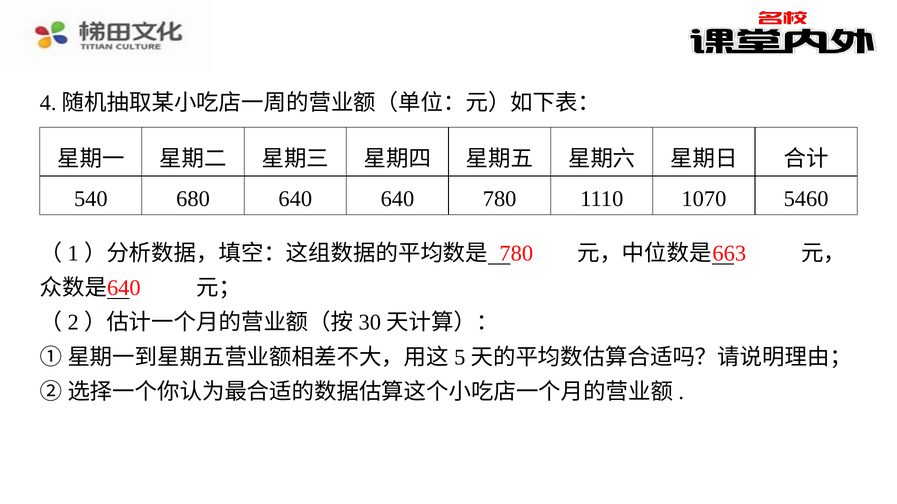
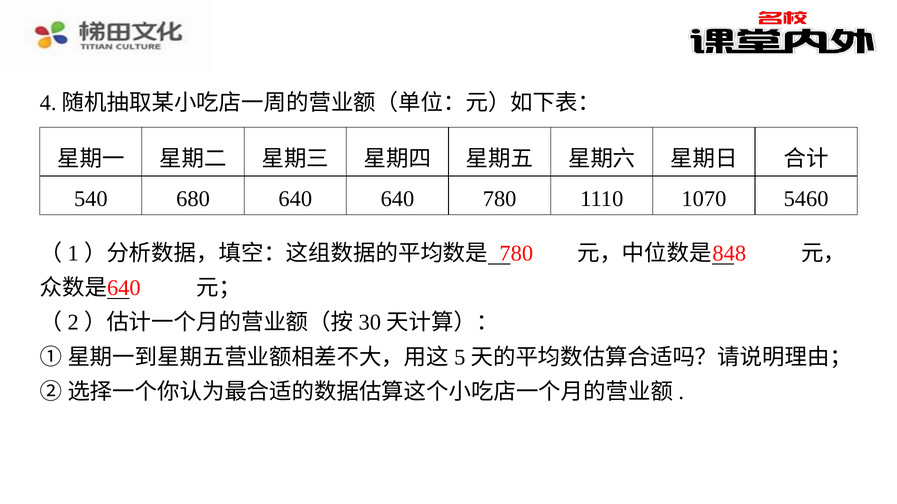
663: 663 -> 848 (729, 253)
